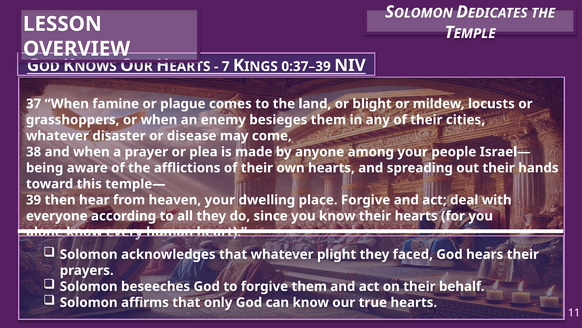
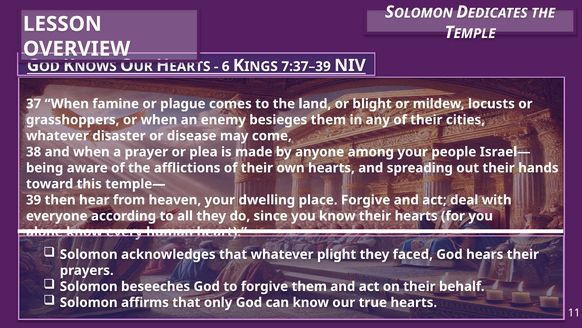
7: 7 -> 6 (226, 66)
0:37–39: 0:37–39 -> 7:37–39 (306, 66)
